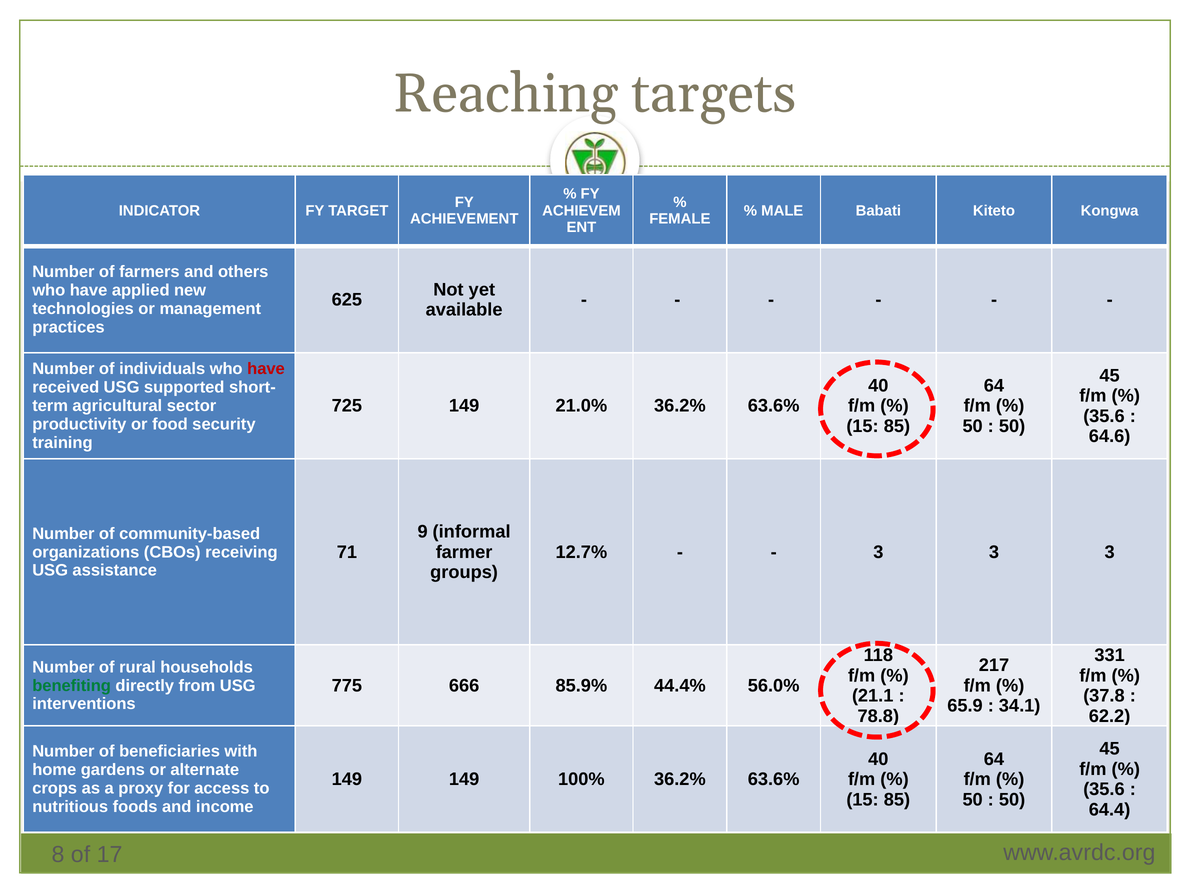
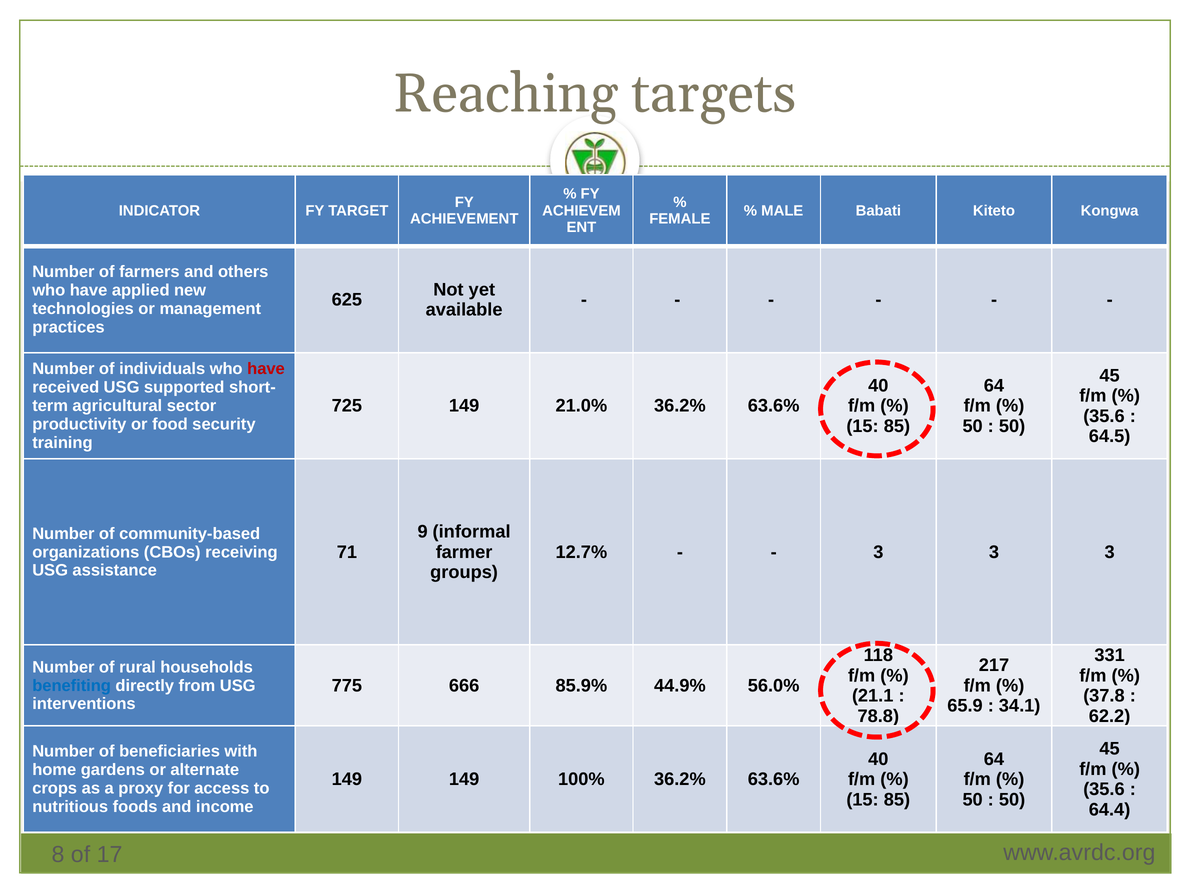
64.6: 64.6 -> 64.5 (1110, 436)
44.4%: 44.4% -> 44.9% (680, 686)
benefiting colour: green -> blue (72, 686)
